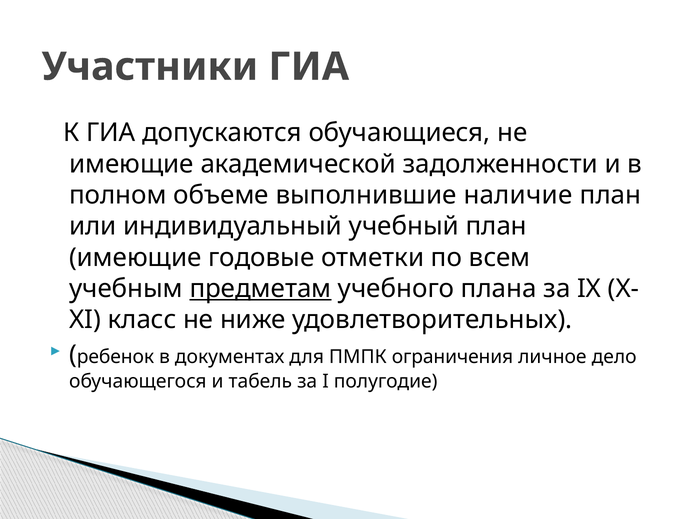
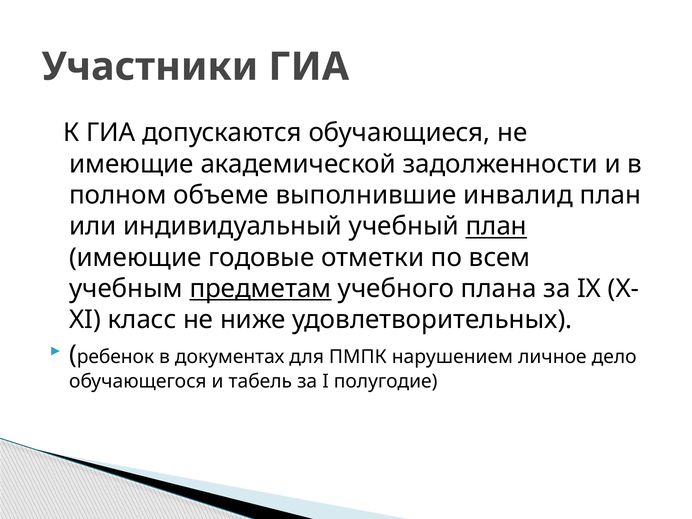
наличие: наличие -> инвалид (518, 195)
план underline: none -> present (496, 226)
ограничения: ограничения -> нарушением (452, 357)
